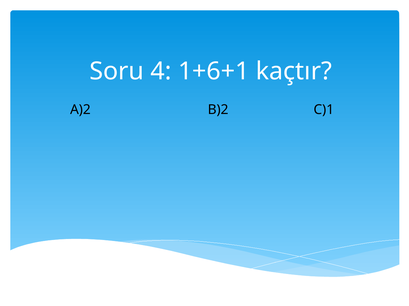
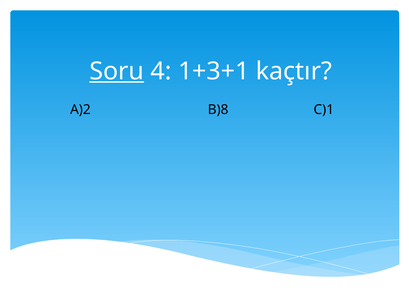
Soru underline: none -> present (117, 71)
1+6+1: 1+6+1 -> 1+3+1 (214, 71)
B)2: B)2 -> B)8 (218, 110)
